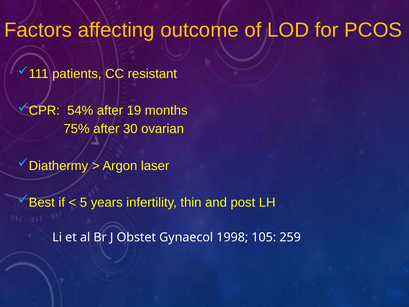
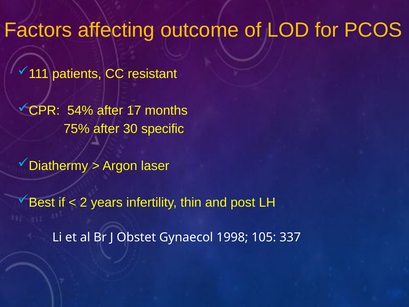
19: 19 -> 17 (134, 110)
ovarian: ovarian -> specific (163, 129)
5: 5 -> 2 (83, 202)
259: 259 -> 337 (290, 237)
